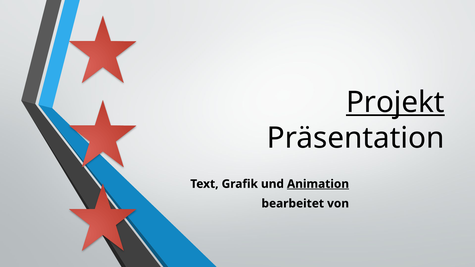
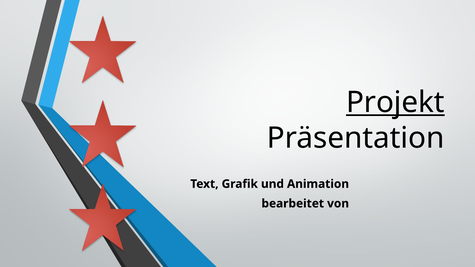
Animation underline: present -> none (318, 184)
